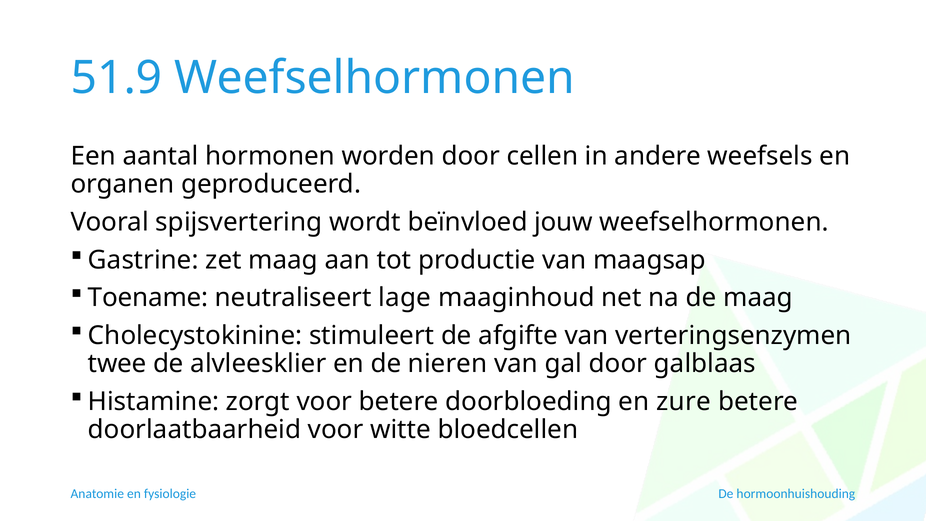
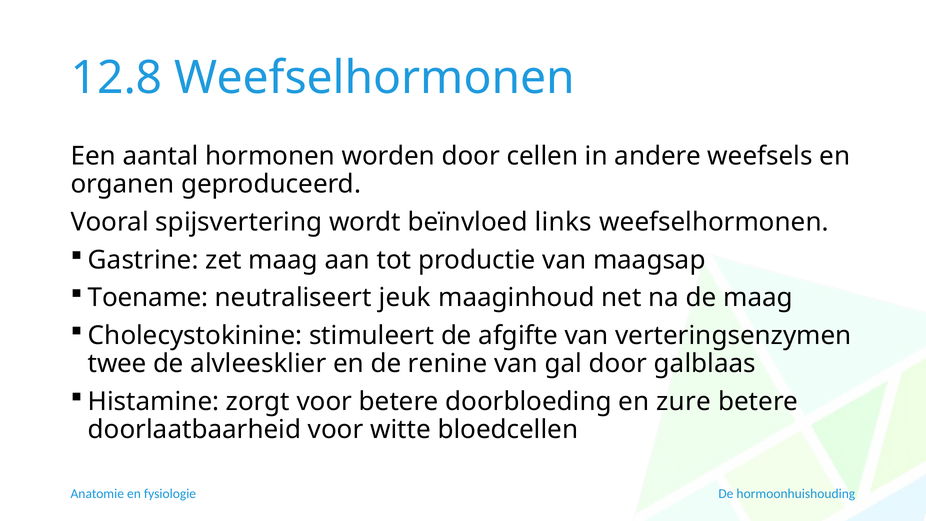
51.9: 51.9 -> 12.8 (116, 78)
jouw: jouw -> links (563, 222)
lage: lage -> jeuk (405, 298)
nieren: nieren -> renine (448, 364)
